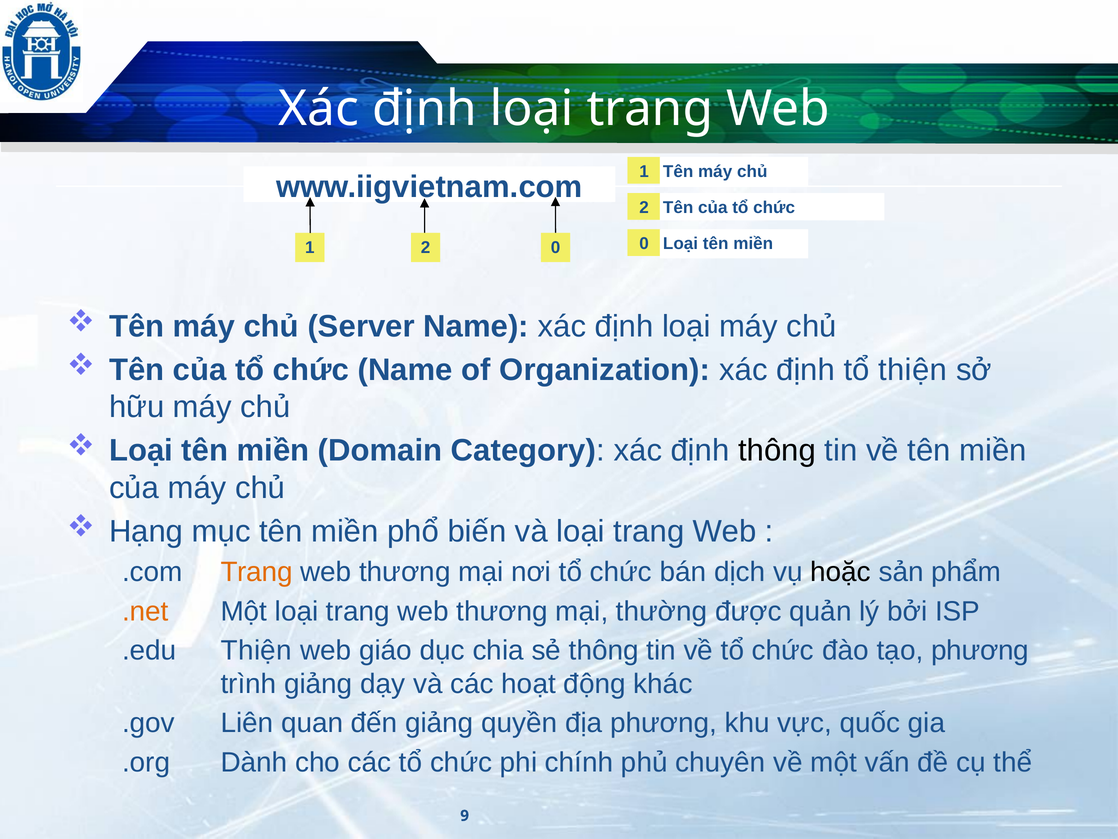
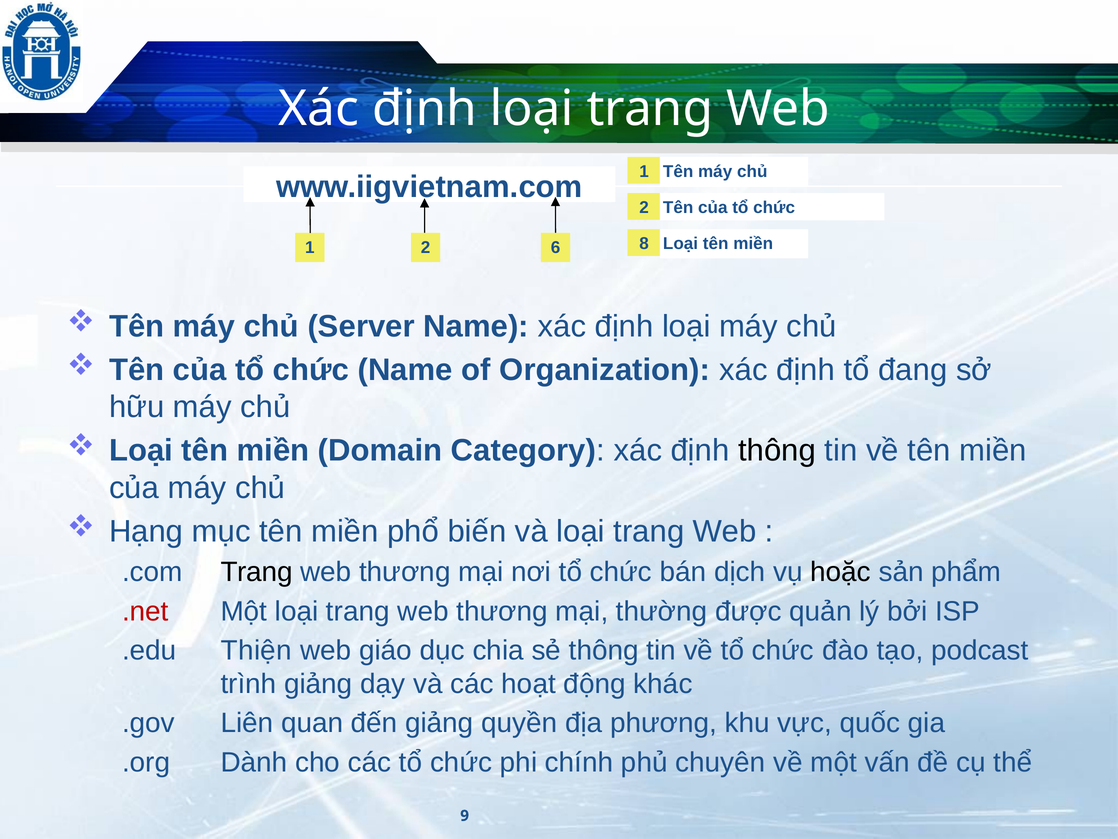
1 0: 0 -> 6 (556, 247)
2 0: 0 -> 8 (644, 244)
tổ thiện: thiện -> đang (913, 370)
Trang colour: orange -> black (257, 572)
.net colour: orange -> red (145, 611)
tạo phương: phương -> podcast (980, 650)
